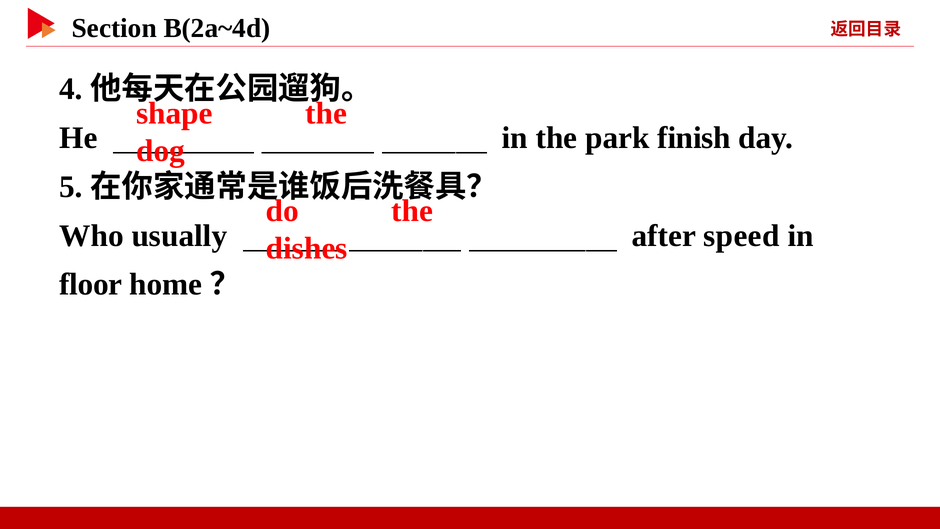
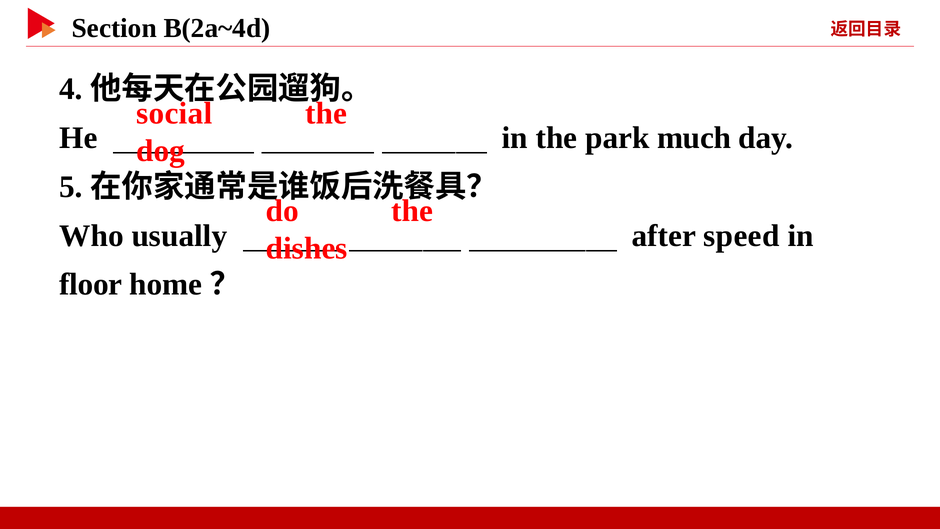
shape: shape -> social (174, 113)
finish: finish -> much (694, 138)
